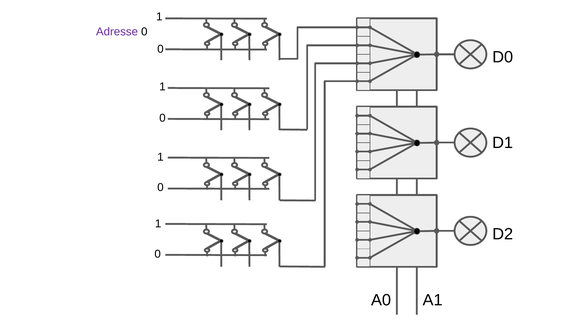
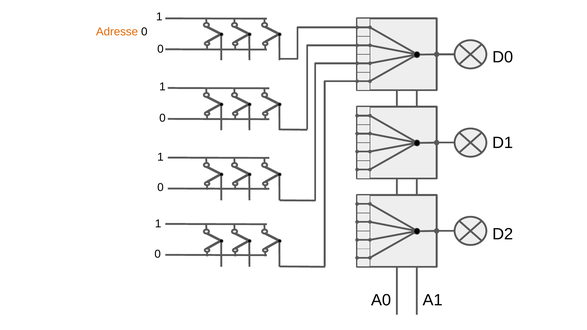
Adresse colour: purple -> orange (117, 32)
